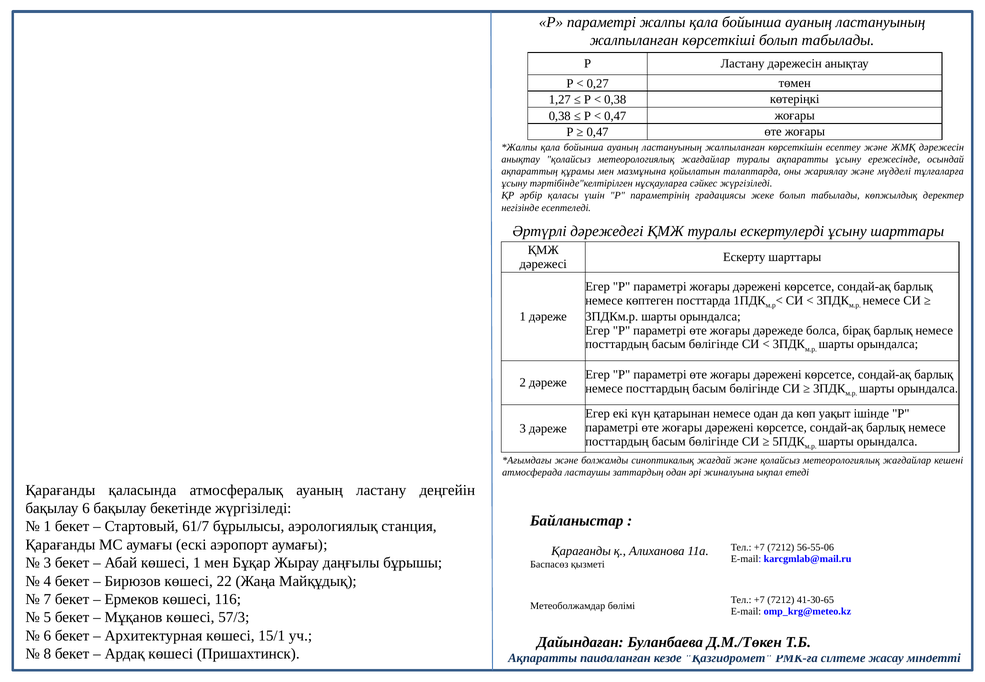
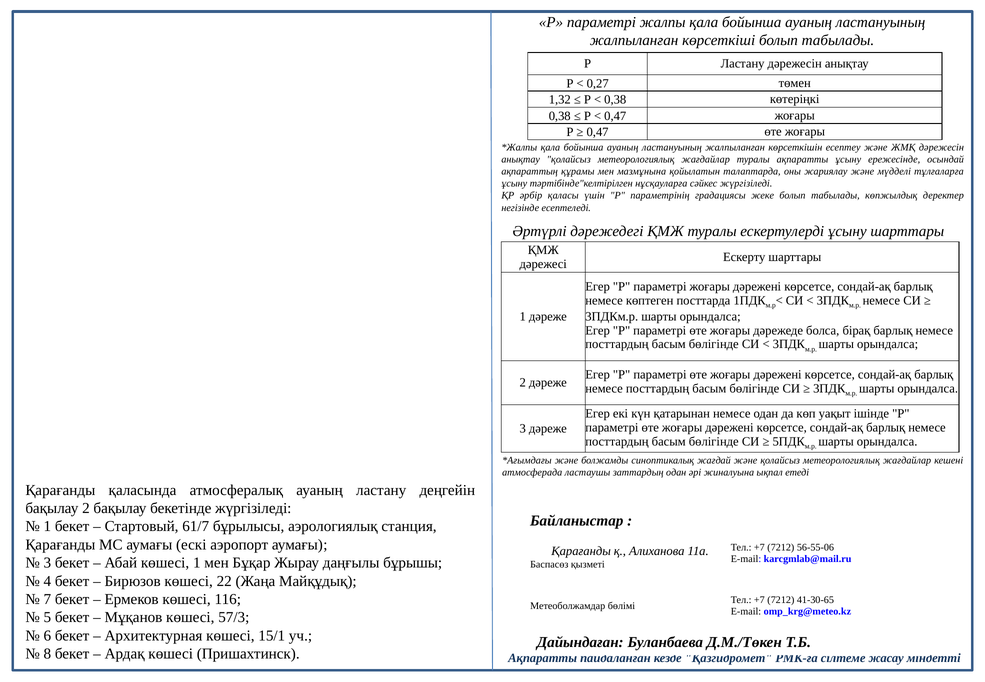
1,27: 1,27 -> 1,32 (560, 100)
бақылау 6: 6 -> 2 (86, 508)
